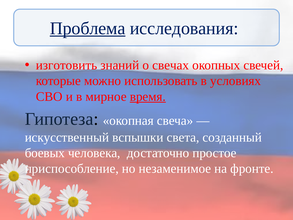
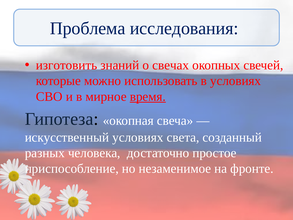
Проблема underline: present -> none (88, 28)
вспышки: вспышки -> условиях (138, 137)
боевых: боевых -> разных (45, 153)
